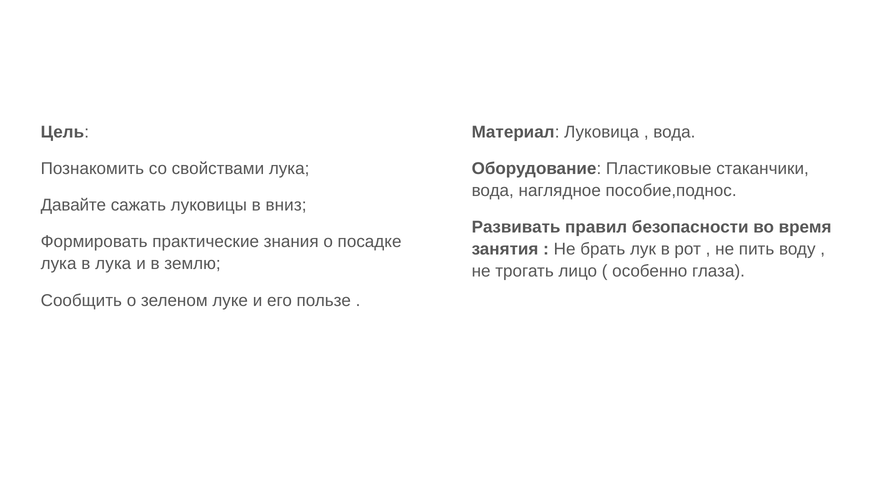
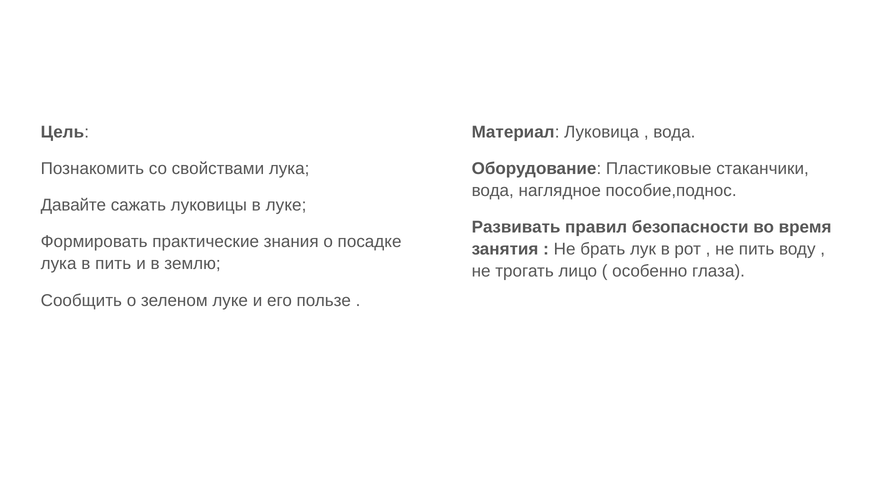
в вниз: вниз -> луке (286, 205)
в лука: лука -> пить (113, 264)
